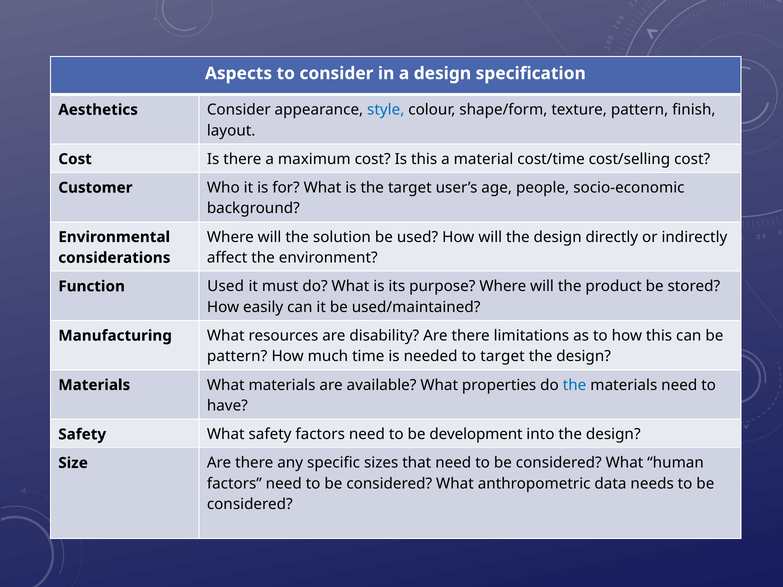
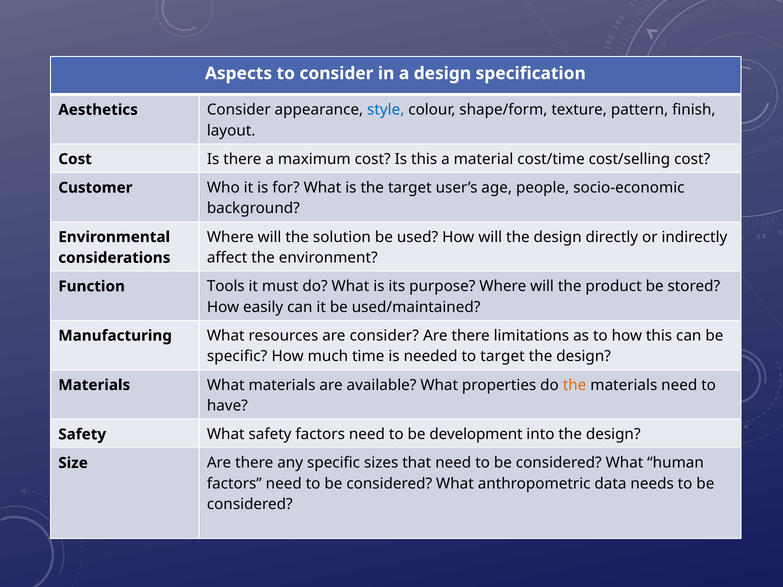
Function Used: Used -> Tools (226, 286)
are disability: disability -> consider (384, 336)
pattern: pattern -> specific (237, 357)
the colour: blue -> orange (575, 385)
